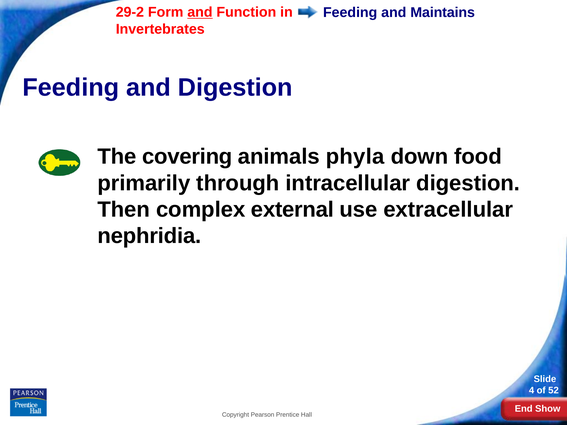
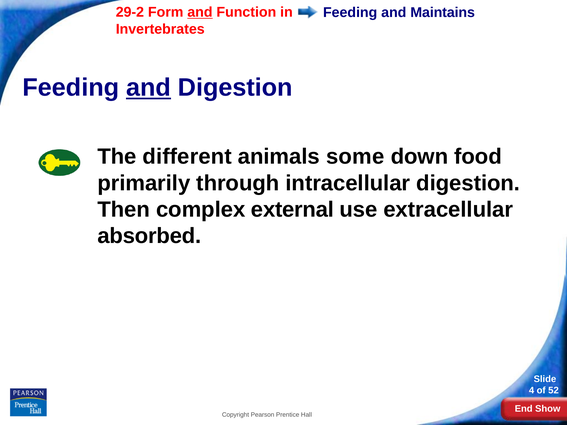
and underline: none -> present (148, 88)
covering: covering -> different (187, 157)
phyla: phyla -> some (355, 157)
nephridia: nephridia -> absorbed (149, 236)
